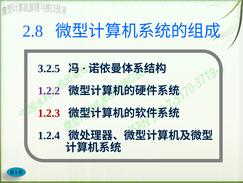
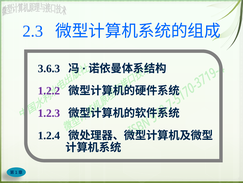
2.8: 2.8 -> 2.3 (33, 31)
3.2.5: 3.2.5 -> 3.6.3 (49, 68)
1.2.3 colour: red -> purple (49, 113)
